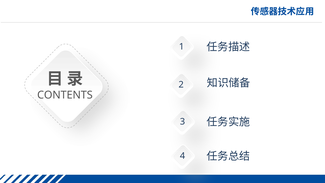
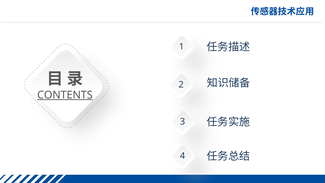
CONTENTS underline: none -> present (65, 95)
